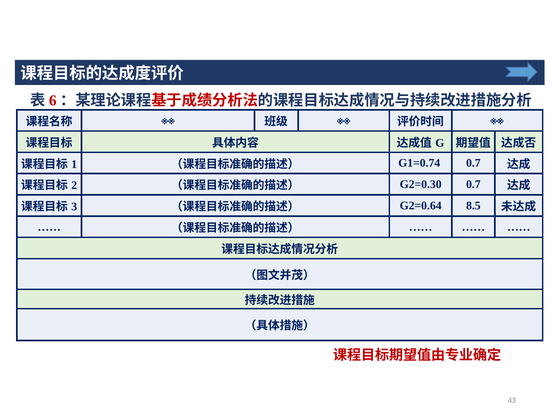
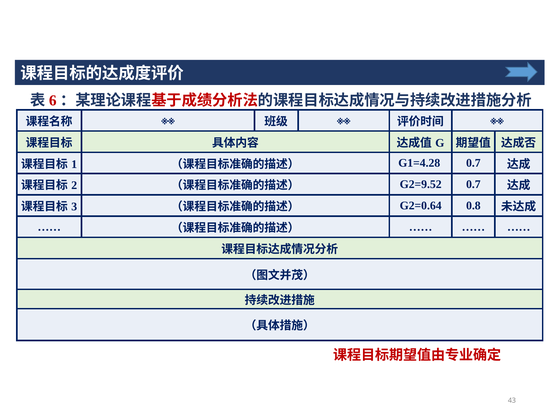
G1=0.74: G1=0.74 -> G1=4.28 (419, 163)
G2=0.30: G2=0.30 -> G2=9.52 (421, 184)
8.5: 8.5 -> 0.8 (473, 206)
